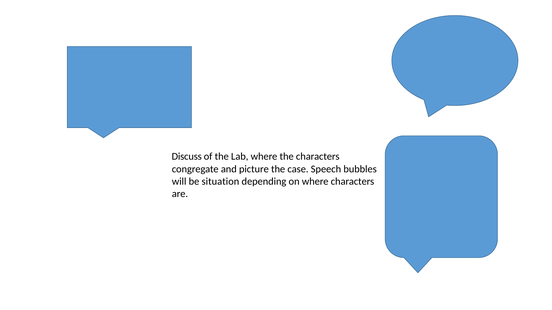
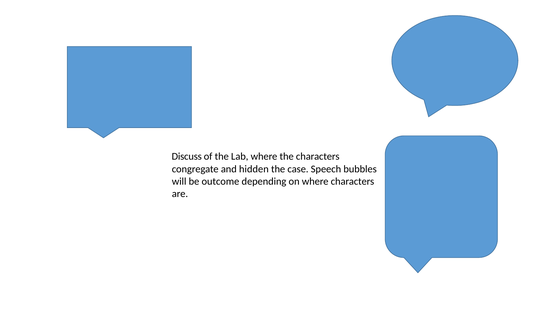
picture: picture -> hidden (254, 169)
situation: situation -> outcome (220, 182)
